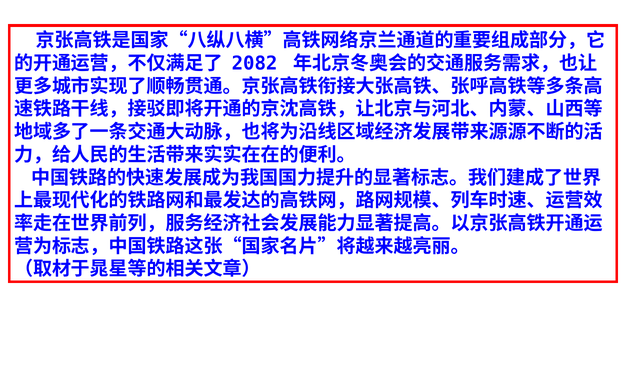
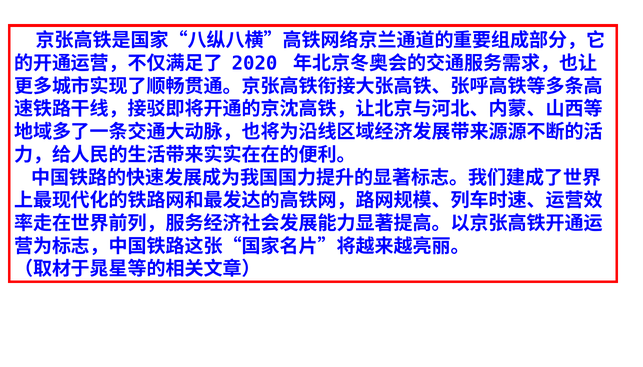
2082: 2082 -> 2020 (255, 63)
